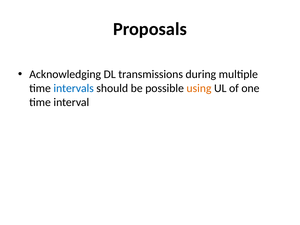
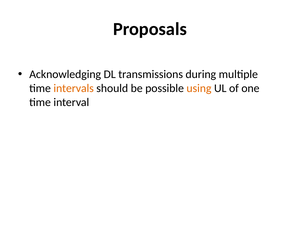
intervals colour: blue -> orange (74, 88)
